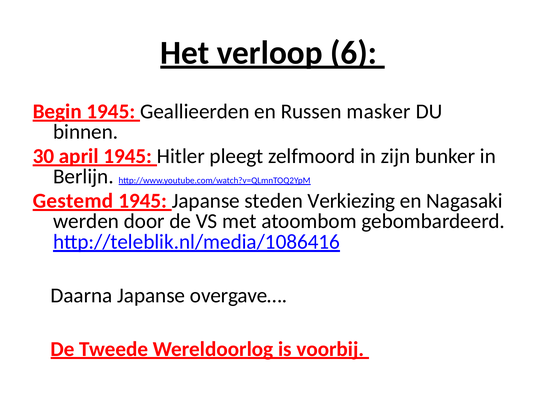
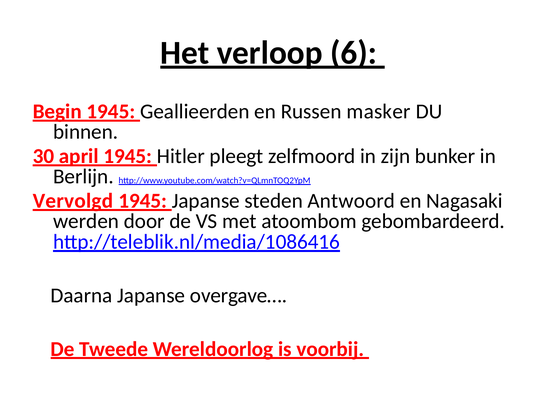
Gestemd: Gestemd -> Vervolgd (73, 201)
Verkiezing: Verkiezing -> Antwoord (351, 201)
